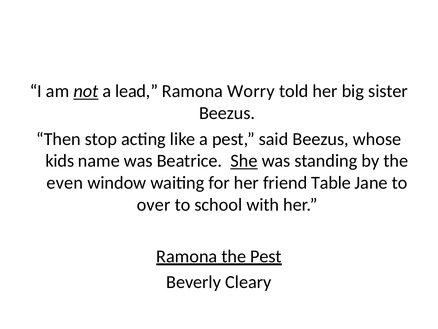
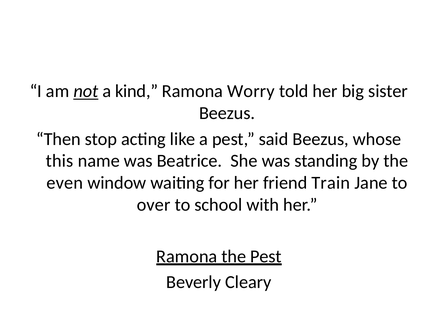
lead: lead -> kind (137, 91)
kids: kids -> this (60, 161)
She underline: present -> none (244, 161)
Table: Table -> Train (331, 183)
